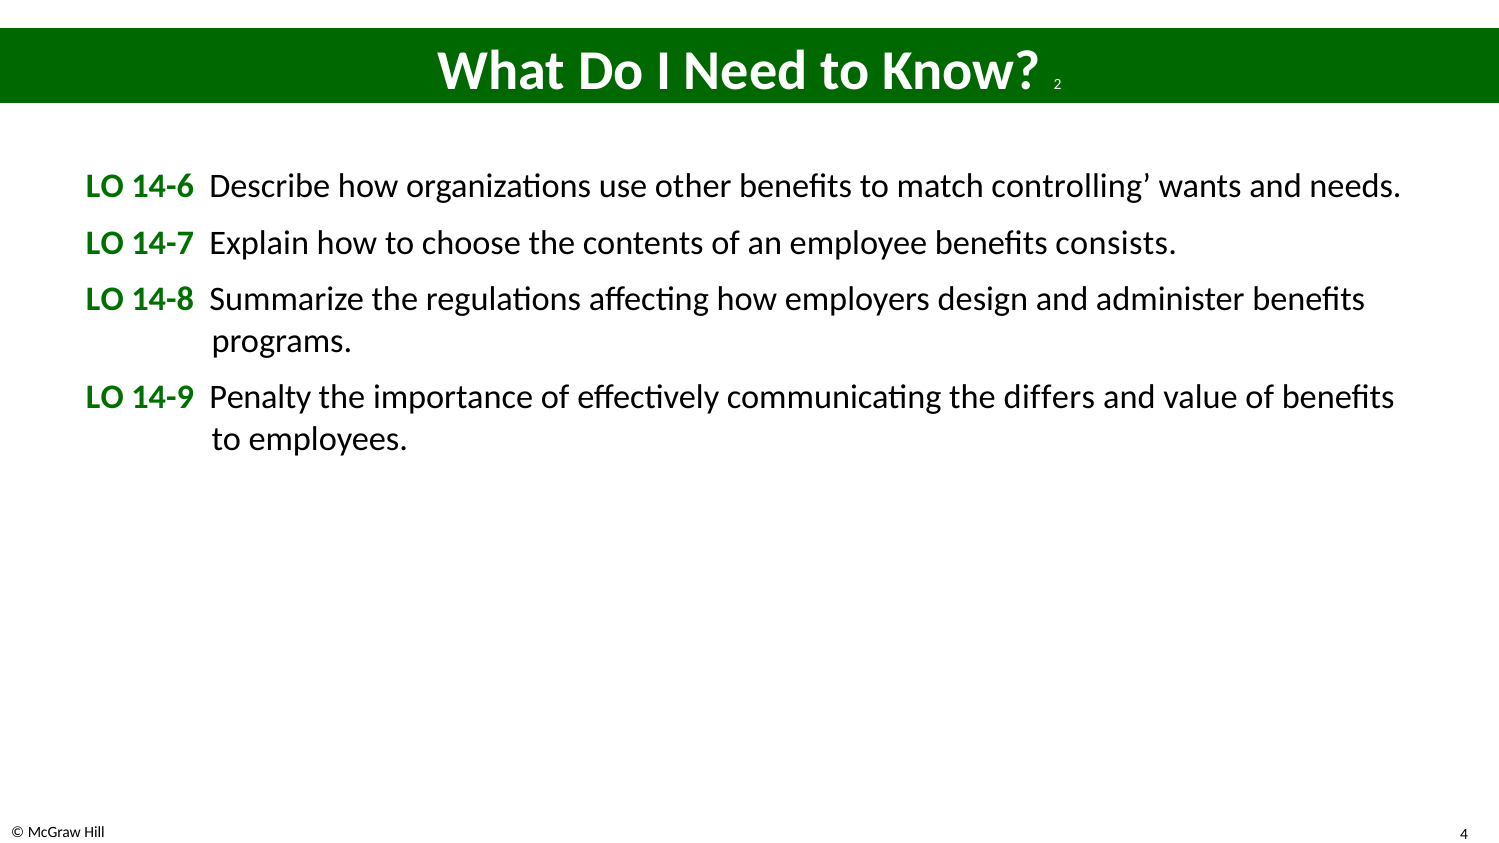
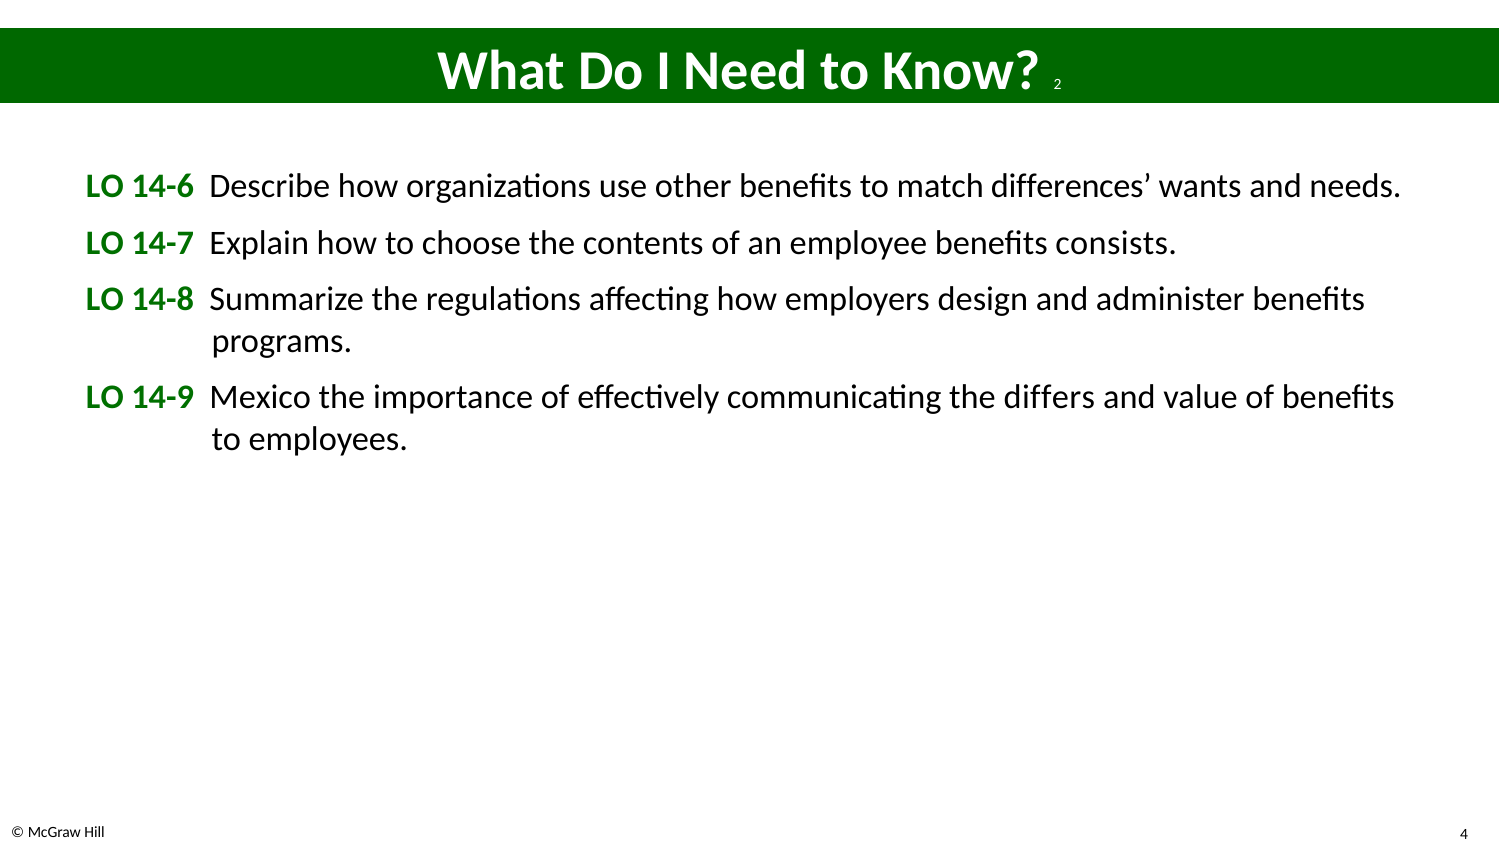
controlling: controlling -> differences (1071, 186)
Penalty: Penalty -> Mexico (260, 398)
